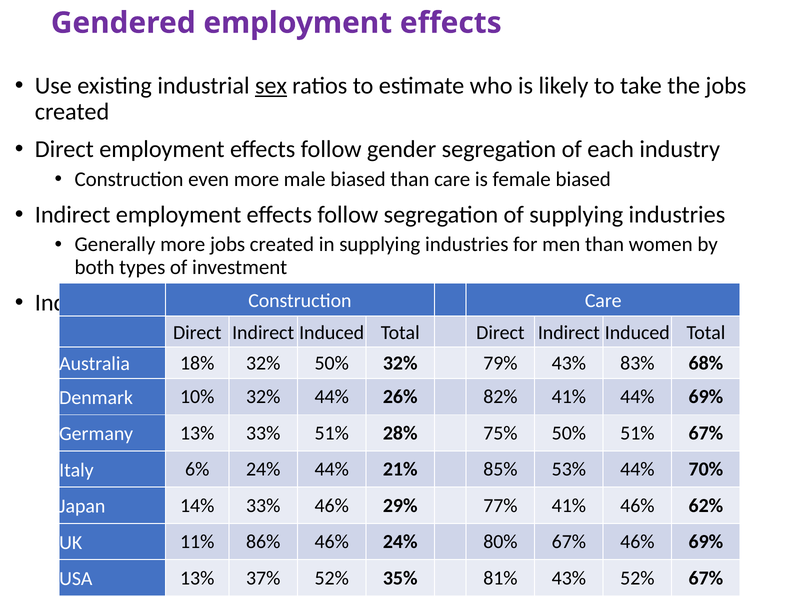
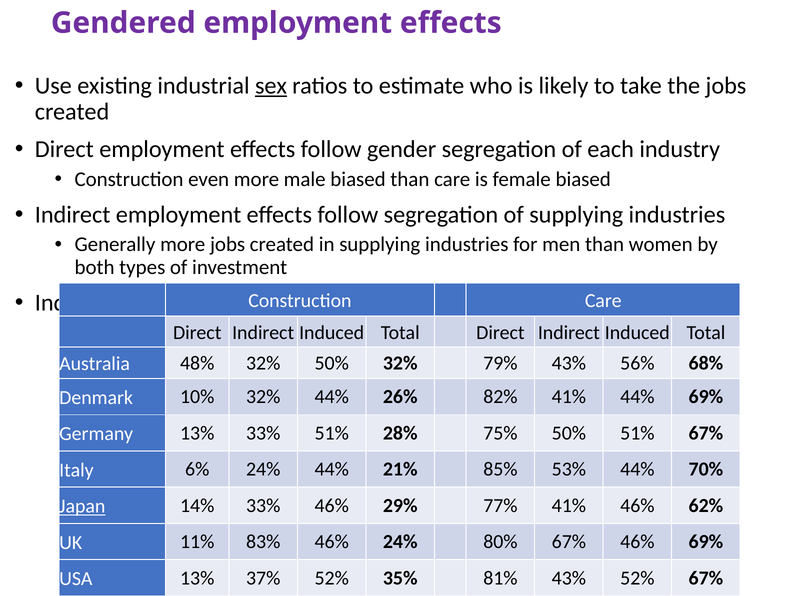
18%: 18% -> 48% (197, 363)
83%: 83% -> 56% (637, 363)
Japan underline: none -> present (82, 507)
86%: 86% -> 83% (263, 542)
